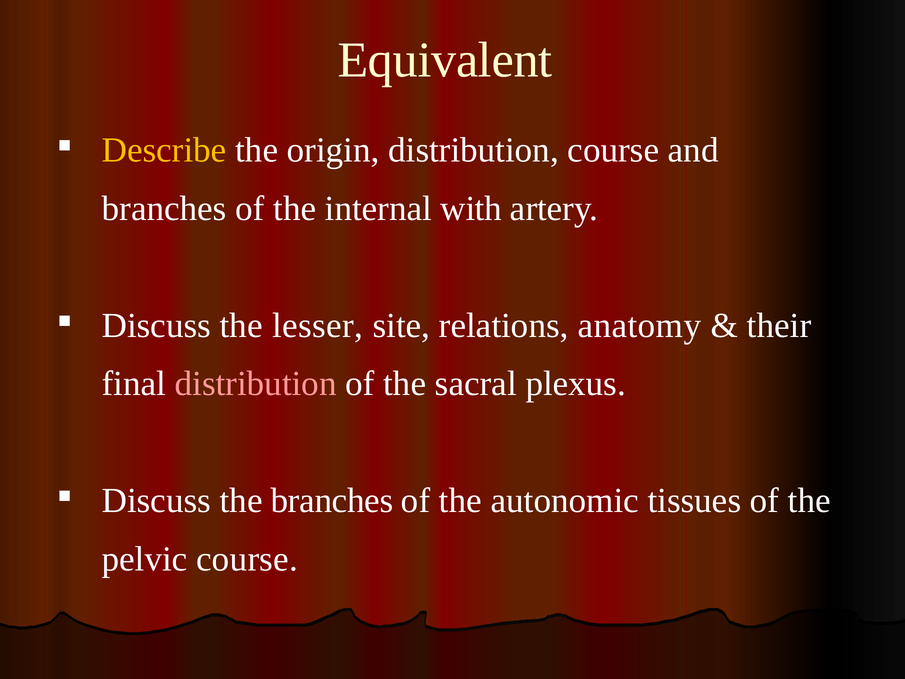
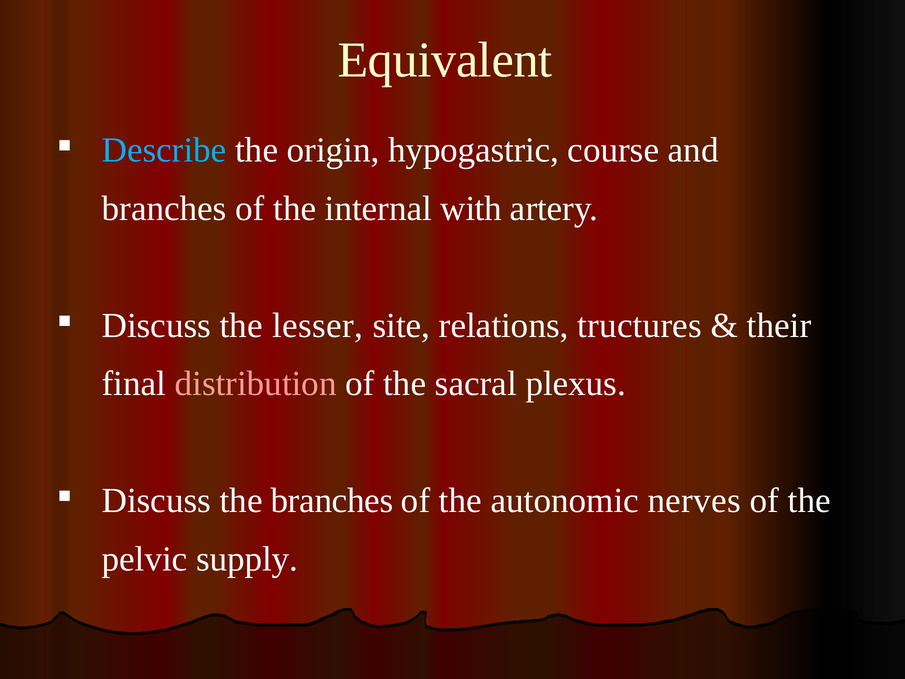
Describe colour: yellow -> light blue (164, 150)
origin distribution: distribution -> hypogastric (474, 150)
anatomy: anatomy -> tructures (640, 325)
tissues: tissues -> nerves (694, 501)
pelvic course: course -> supply (247, 559)
